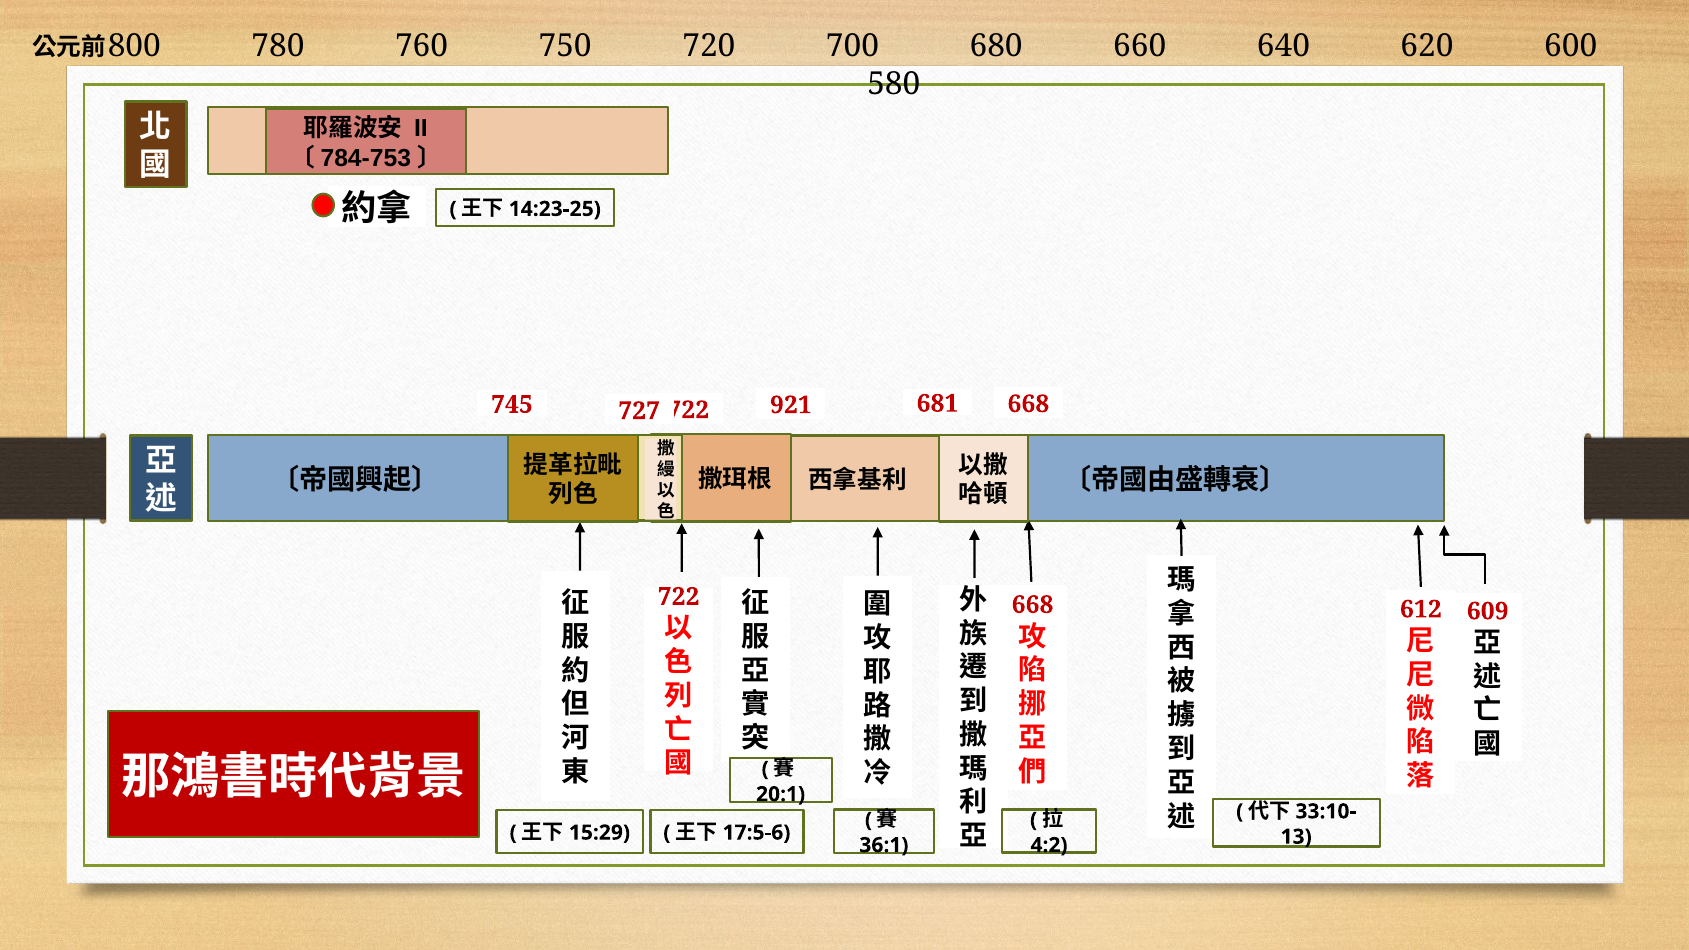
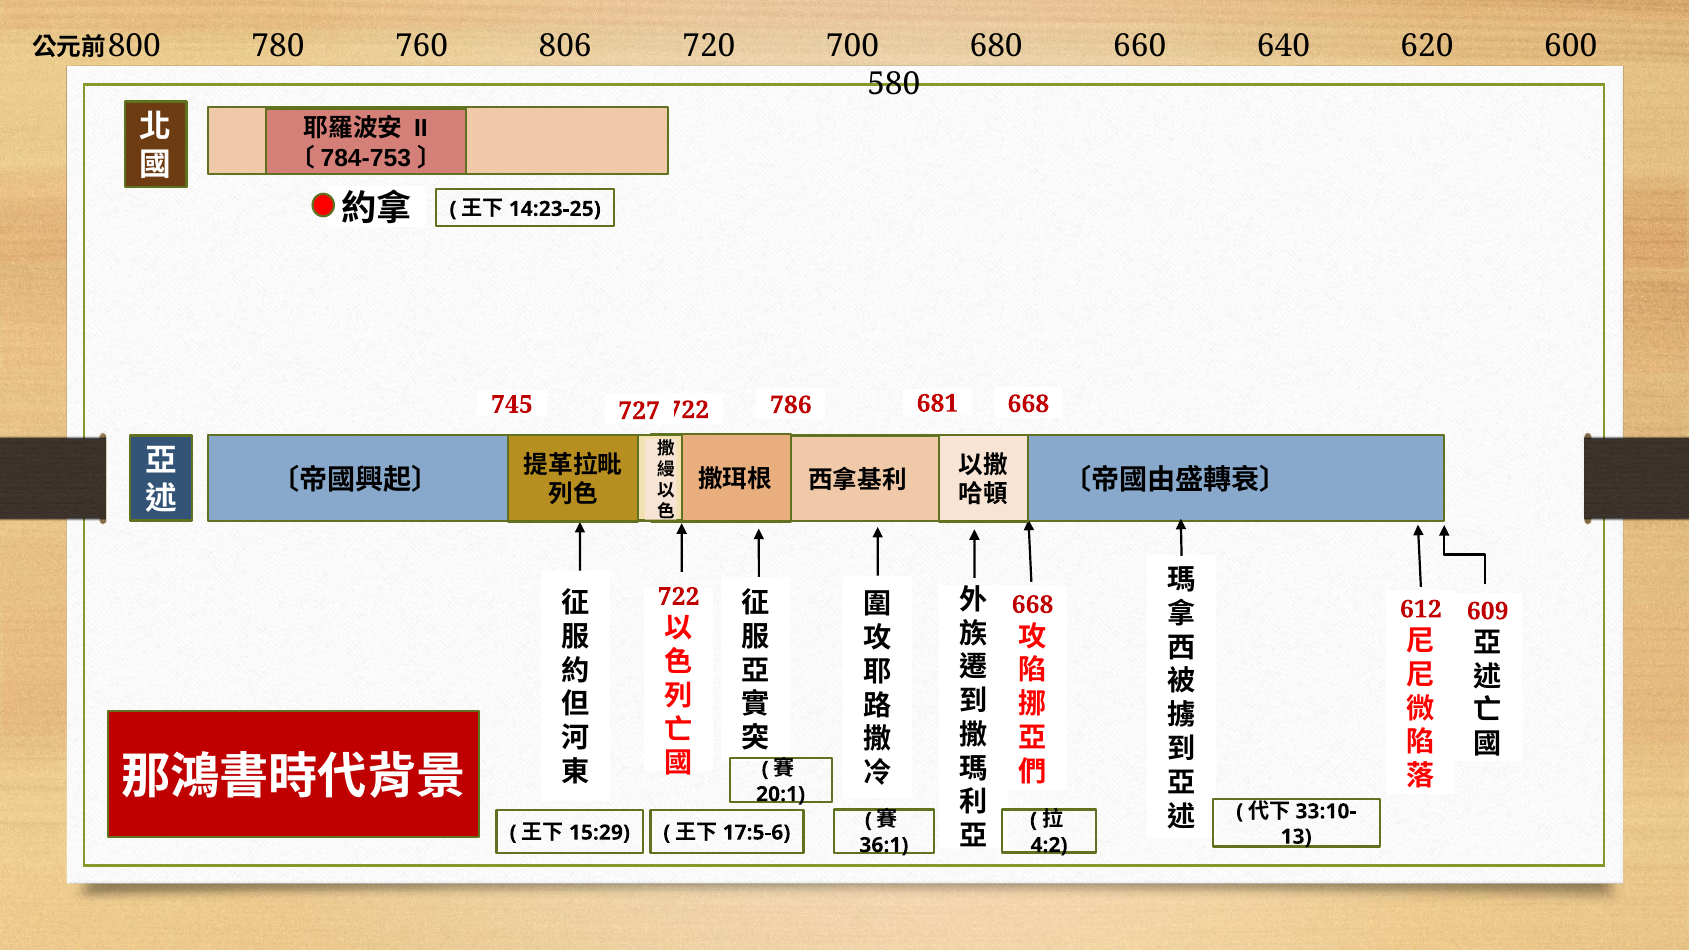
750: 750 -> 806 (565, 46)
921: 921 -> 786 (791, 405)
